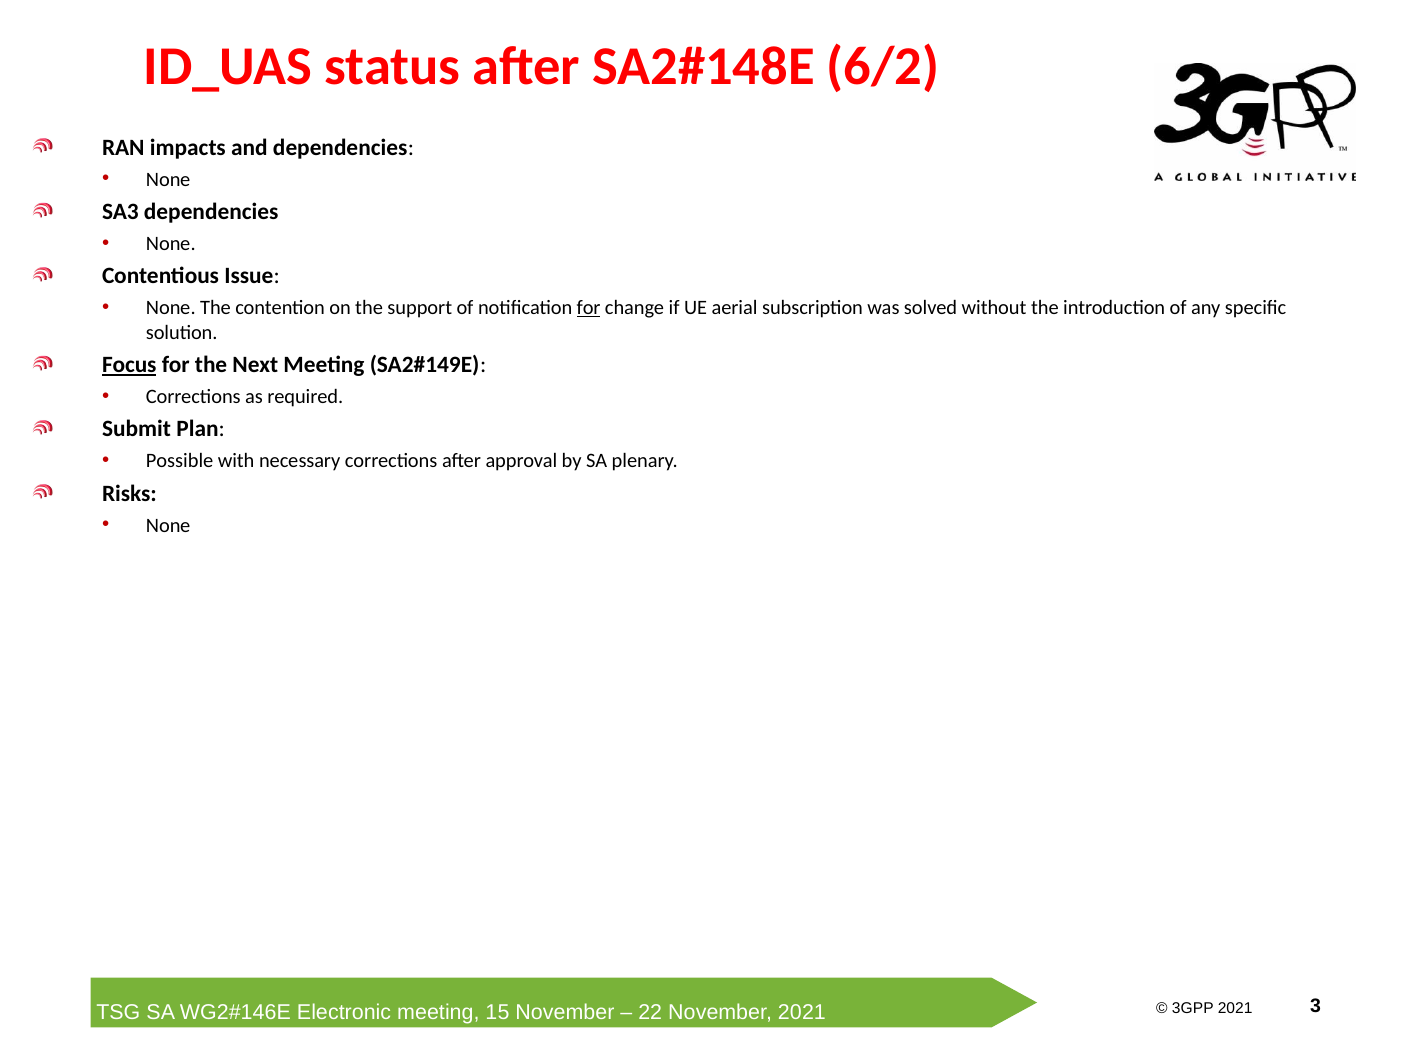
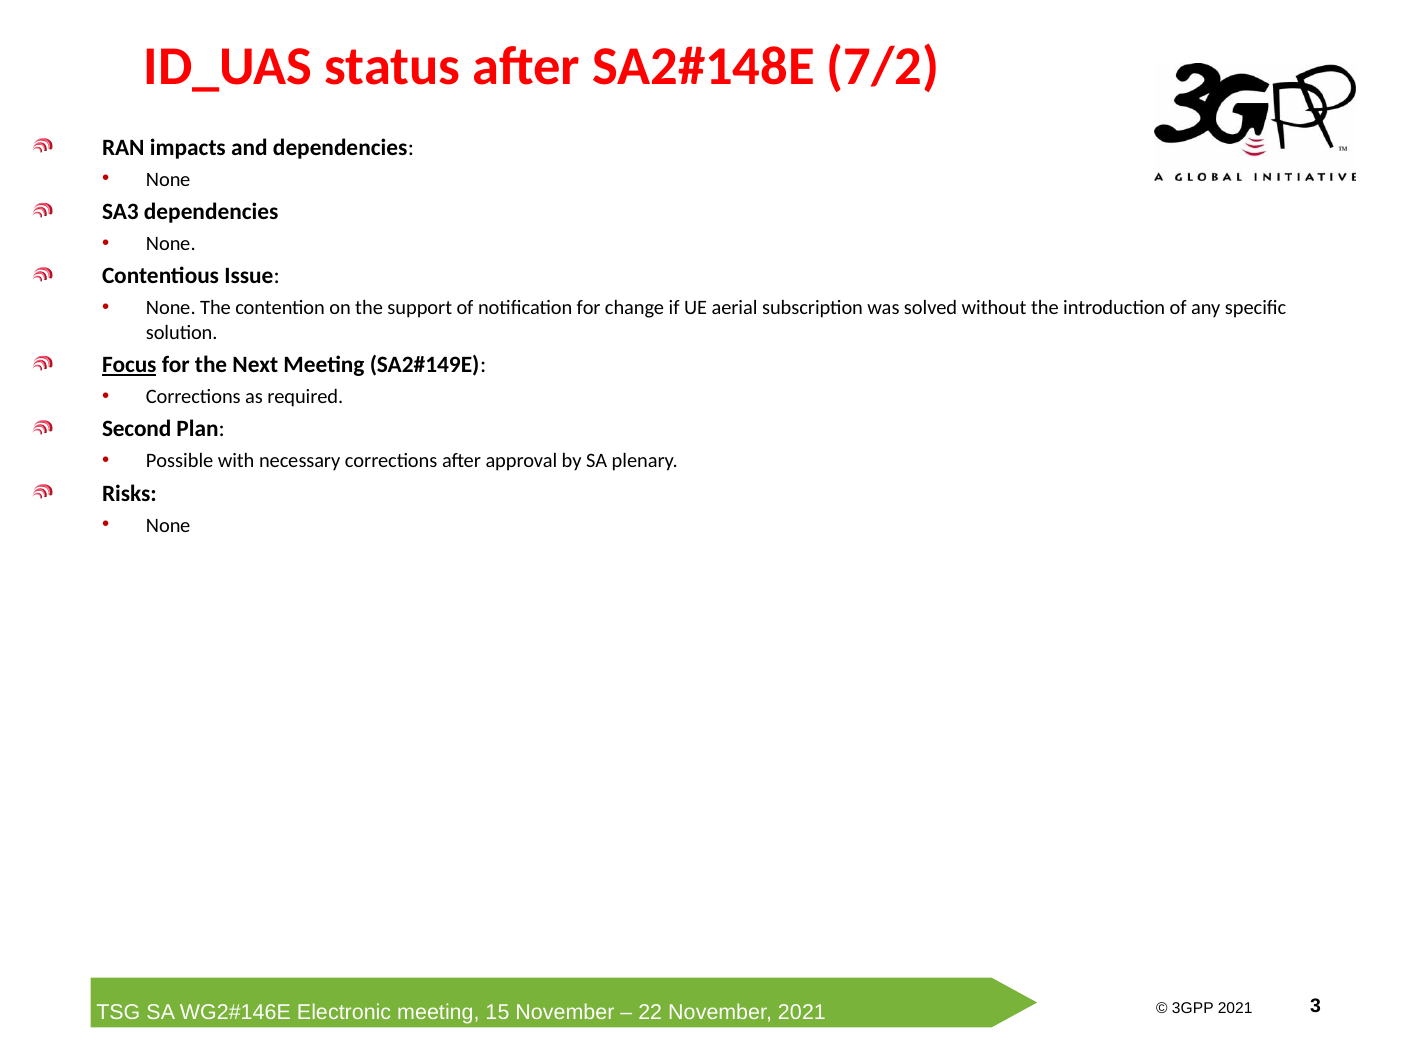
6/2: 6/2 -> 7/2 (883, 66)
for underline: present -> none (589, 308)
Submit: Submit -> Second (137, 429)
